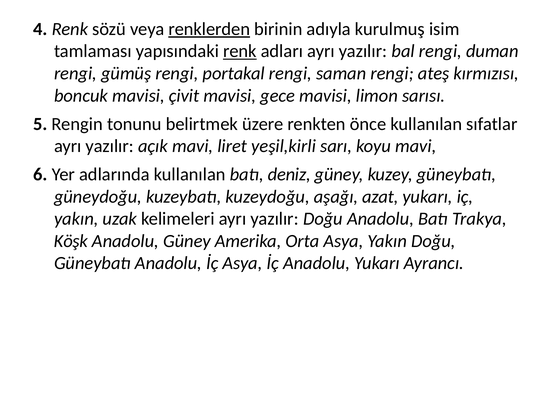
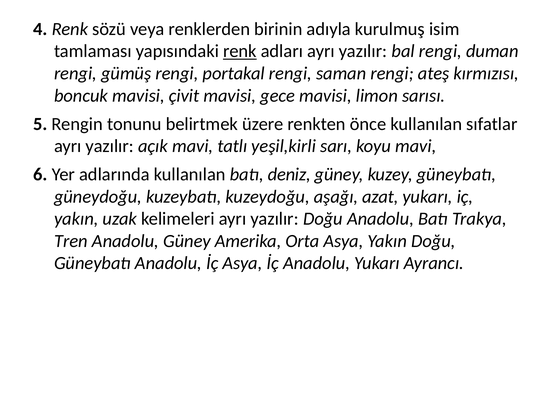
renklerden underline: present -> none (209, 29)
liret: liret -> tatlı (232, 146)
Köşk: Köşk -> Tren (71, 241)
